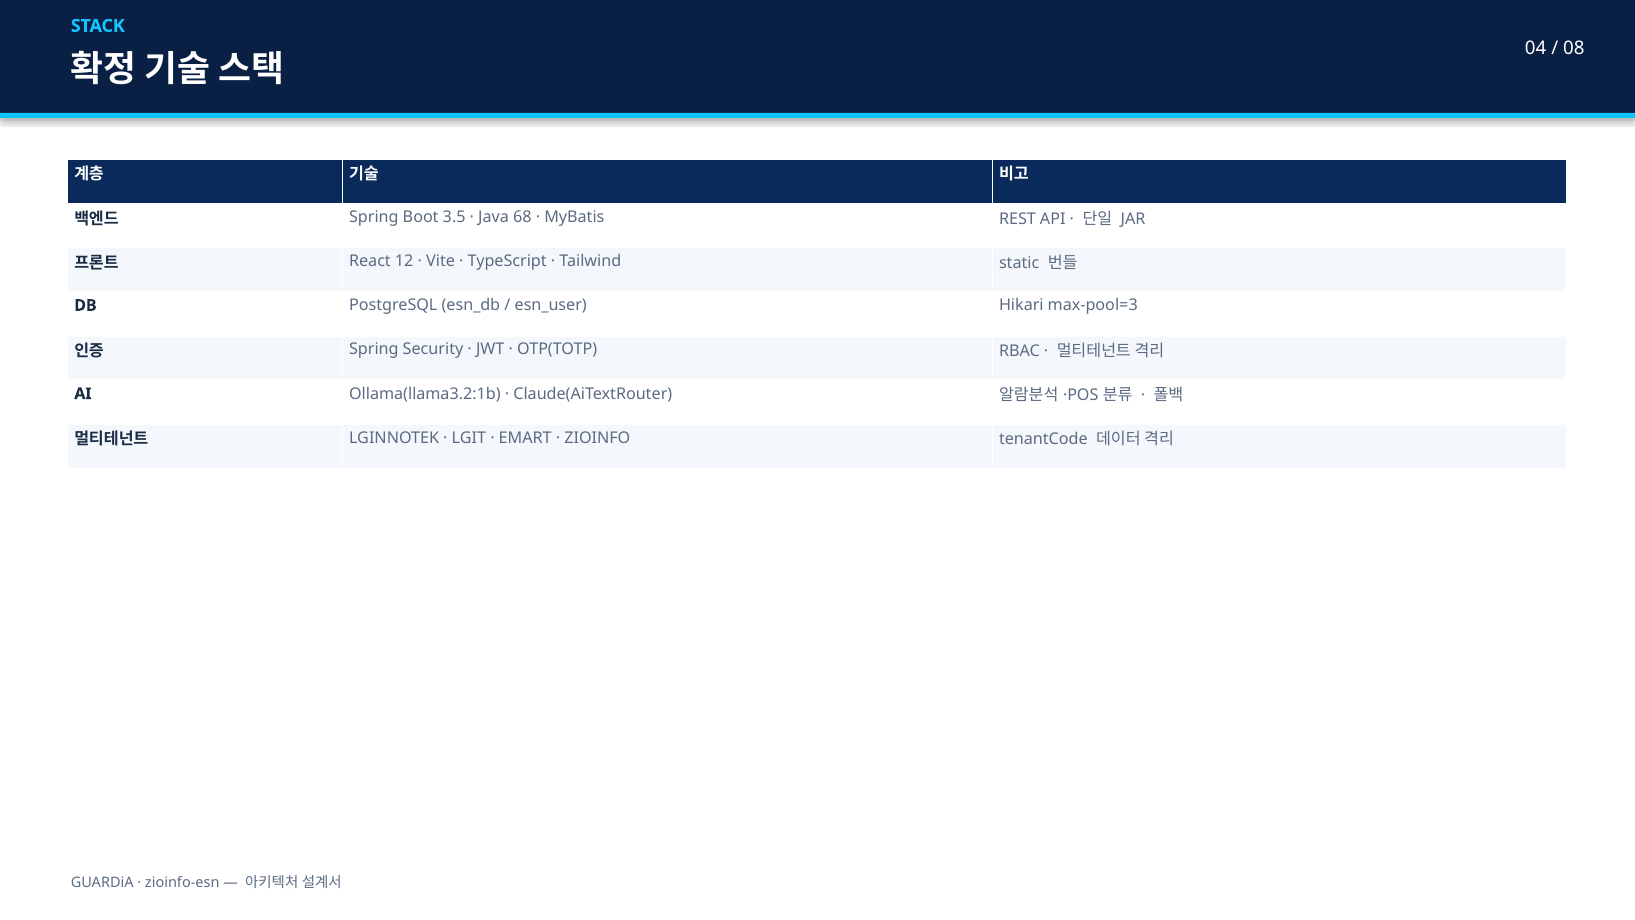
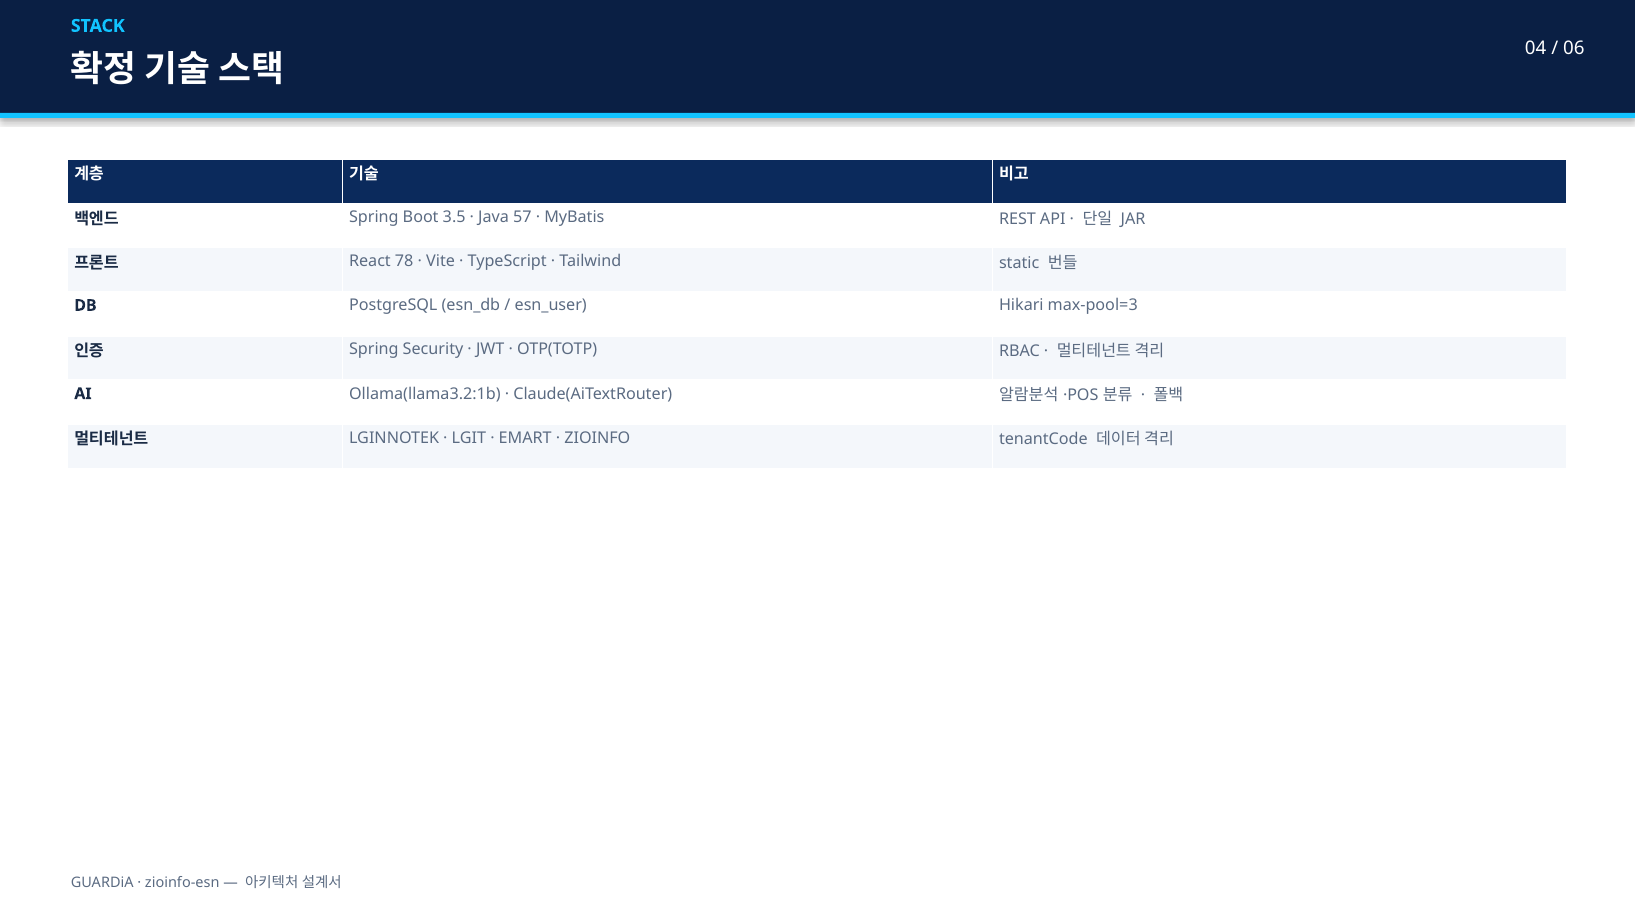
08: 08 -> 06 (1574, 49)
68: 68 -> 57 (522, 217)
12: 12 -> 78 (404, 261)
